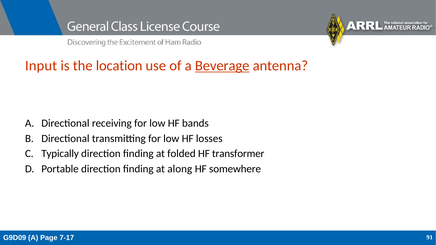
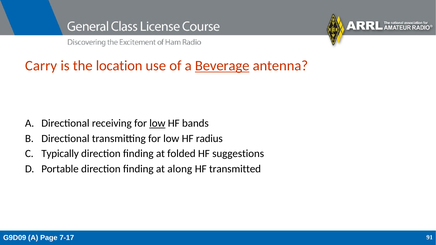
Input: Input -> Carry (41, 66)
low underline: none -> present (157, 123)
losses: losses -> radius (209, 139)
transformer: transformer -> suggestions (238, 154)
somewhere: somewhere -> transmitted (235, 169)
